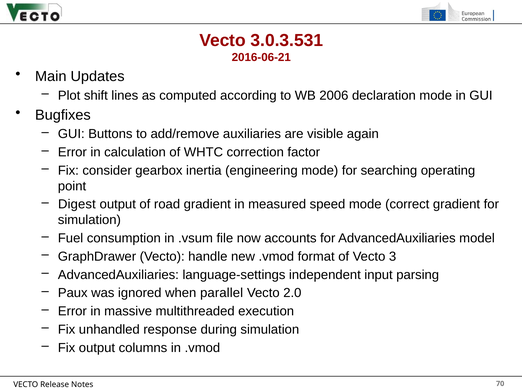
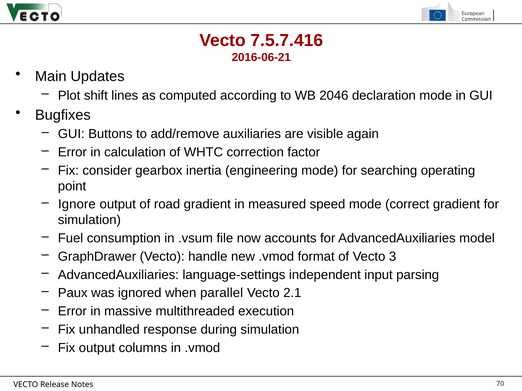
3.0.3.531: 3.0.3.531 -> 7.5.7.416 (287, 41)
2006: 2006 -> 2046 (334, 96)
Digest: Digest -> Ignore (77, 205)
2.0: 2.0 -> 2.1 (292, 293)
